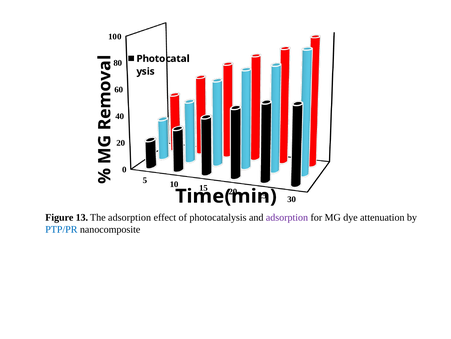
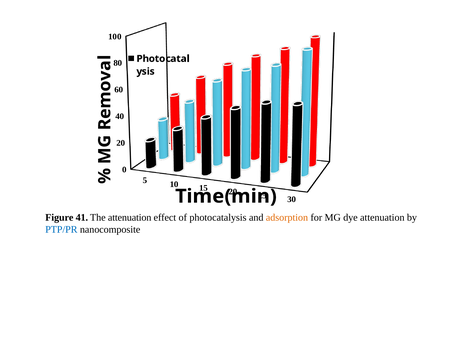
13: 13 -> 41 (82, 217)
The adsorption: adsorption -> attenuation (130, 217)
adsorption colour: purple -> orange (287, 217)
